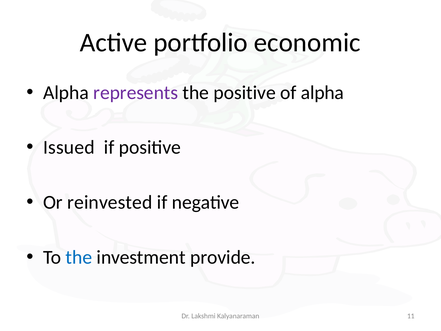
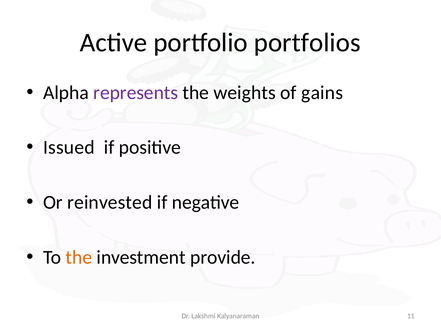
economic: economic -> portfolios (307, 43)
the positive: positive -> weights (245, 93)
of alpha: alpha -> gains (322, 93)
the colour: blue -> orange (79, 257)
